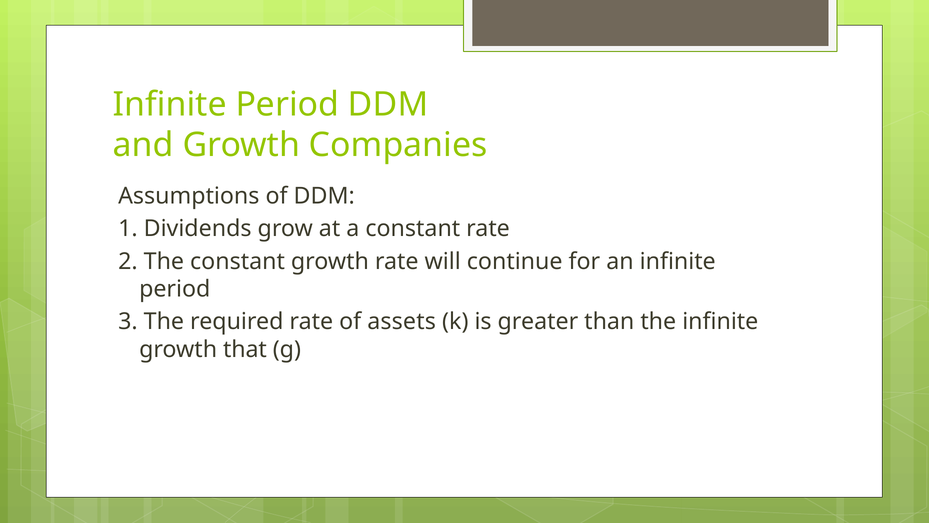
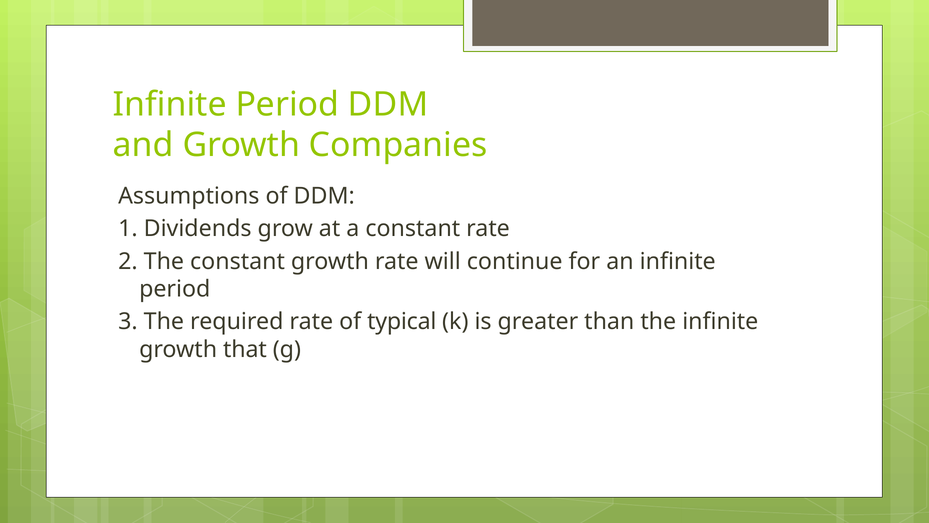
assets: assets -> typical (402, 322)
